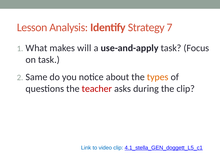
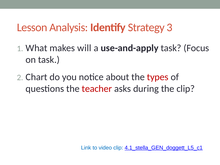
7: 7 -> 3 (170, 27)
Same: Same -> Chart (37, 77)
types colour: orange -> red (158, 77)
